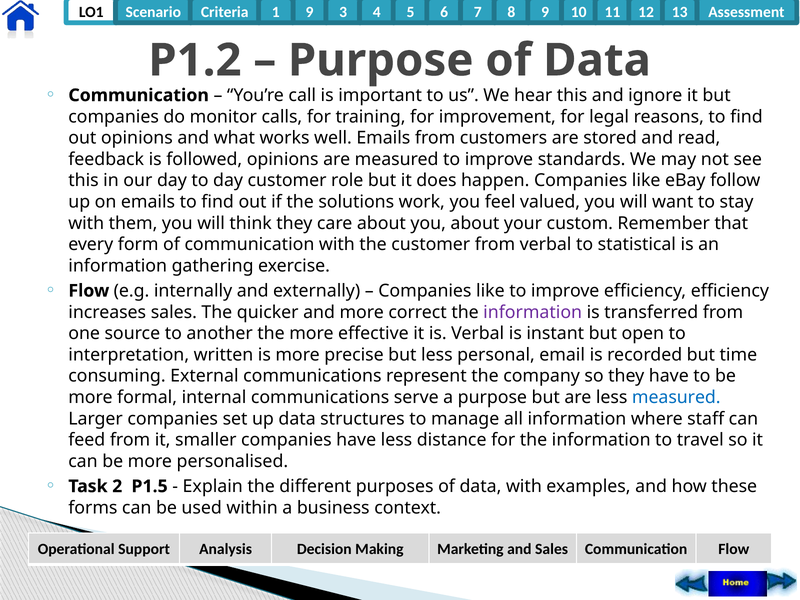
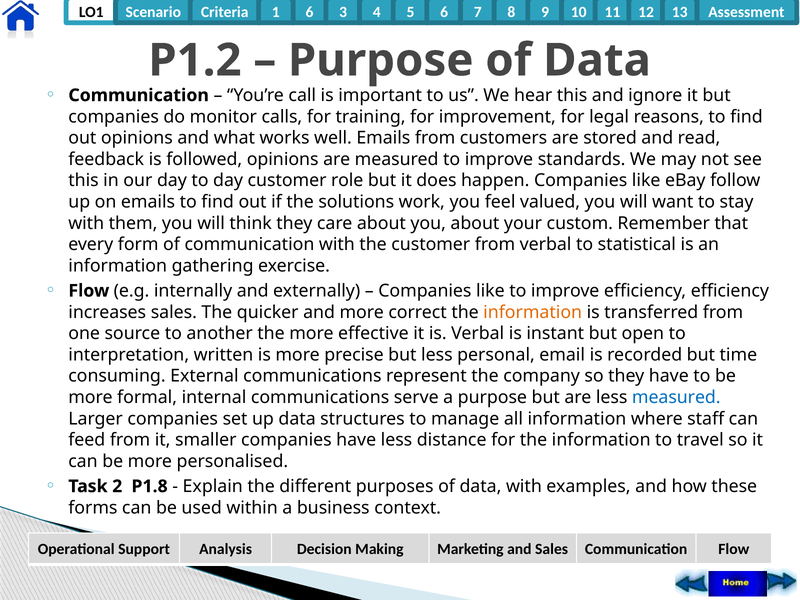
9: 9 -> 6 (309, 12)
information colour: purple -> orange (533, 312)
P1.5: P1.5 -> P1.8 (150, 486)
